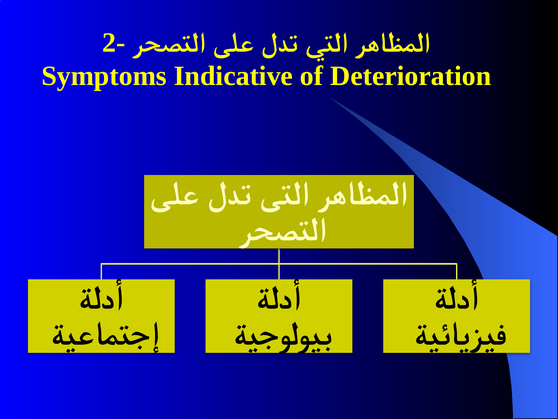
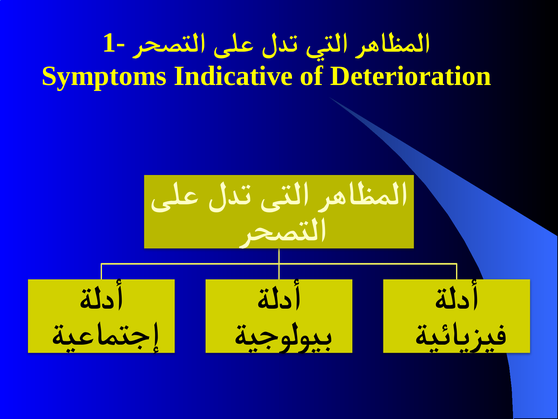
2-: 2- -> 1- (114, 42)
